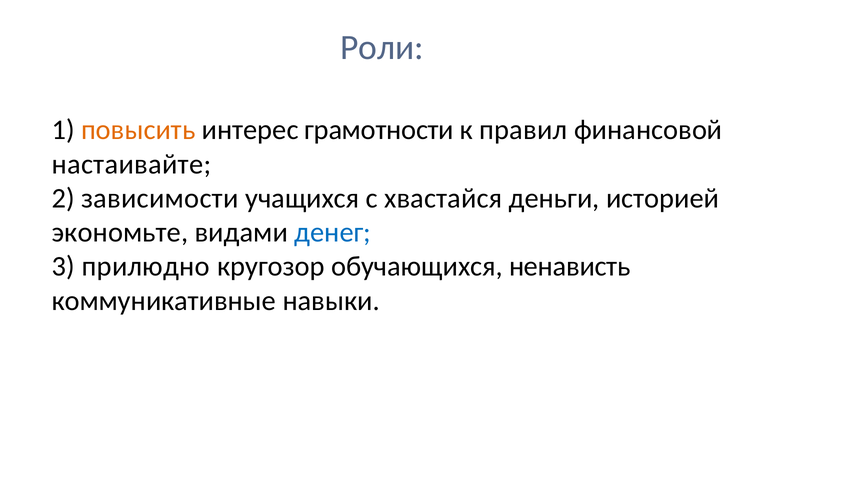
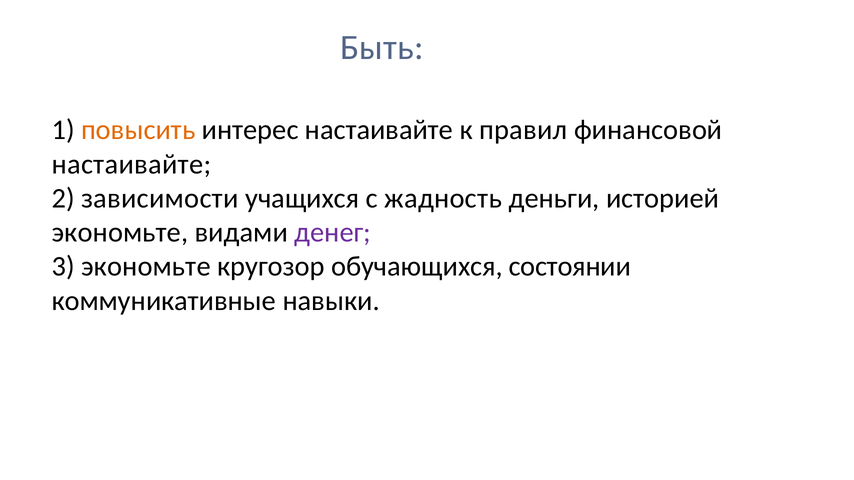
Роли: Роли -> Быть (382, 48)
интерес грамотности: грамотности -> настаивайте (379, 130)
хвастайся: хвастайся -> жадность (443, 198)
денег colour: blue -> purple (333, 233)
3 прилюдно: прилюдно -> экономьте (146, 267)
ненависть: ненависть -> состоянии (570, 267)
